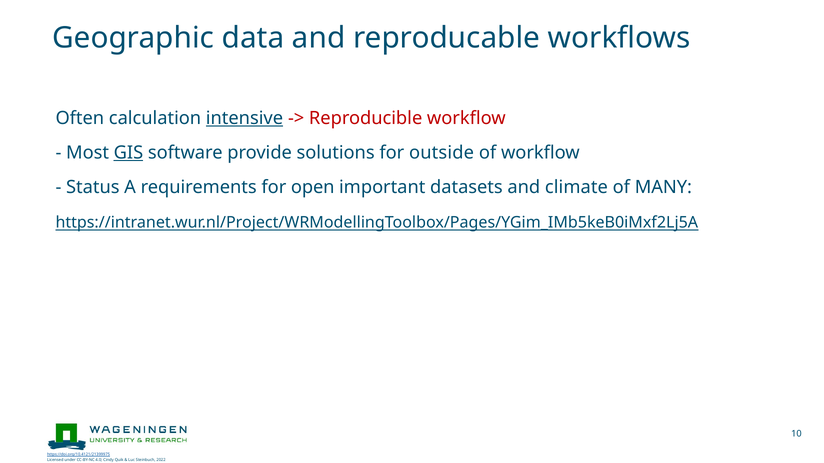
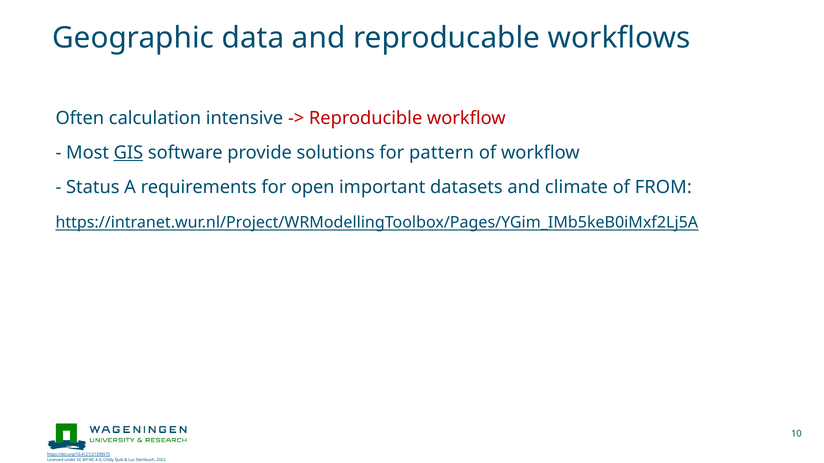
intensive underline: present -> none (244, 118)
outside: outside -> pattern (442, 153)
MANY: MANY -> FROM (663, 188)
